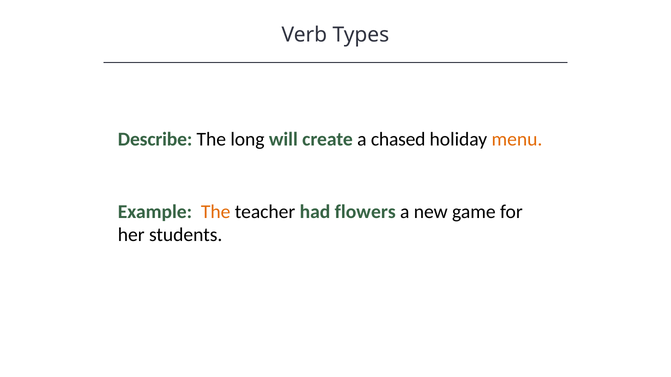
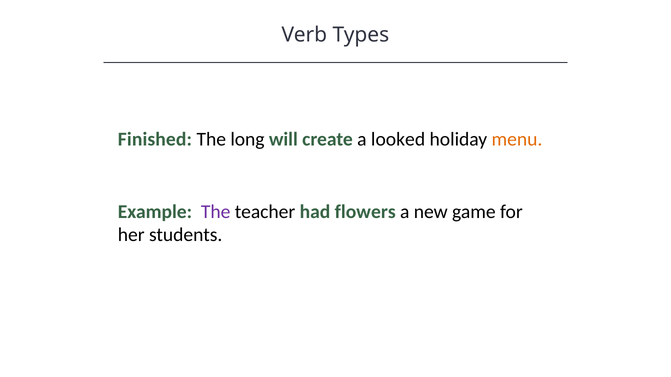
Describe: Describe -> Finished (155, 140)
chased: chased -> looked (398, 140)
The colour: orange -> purple (216, 212)
